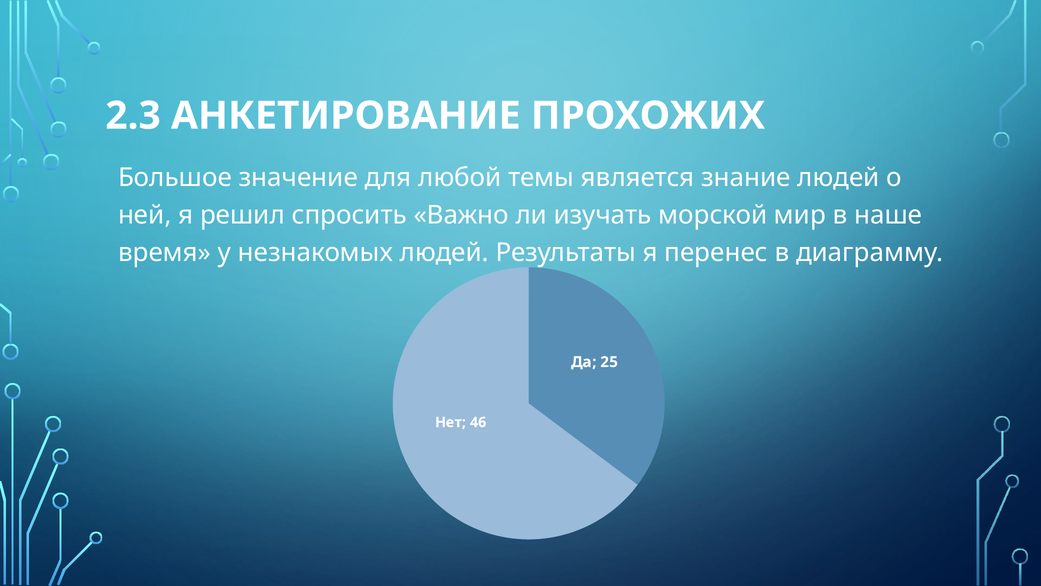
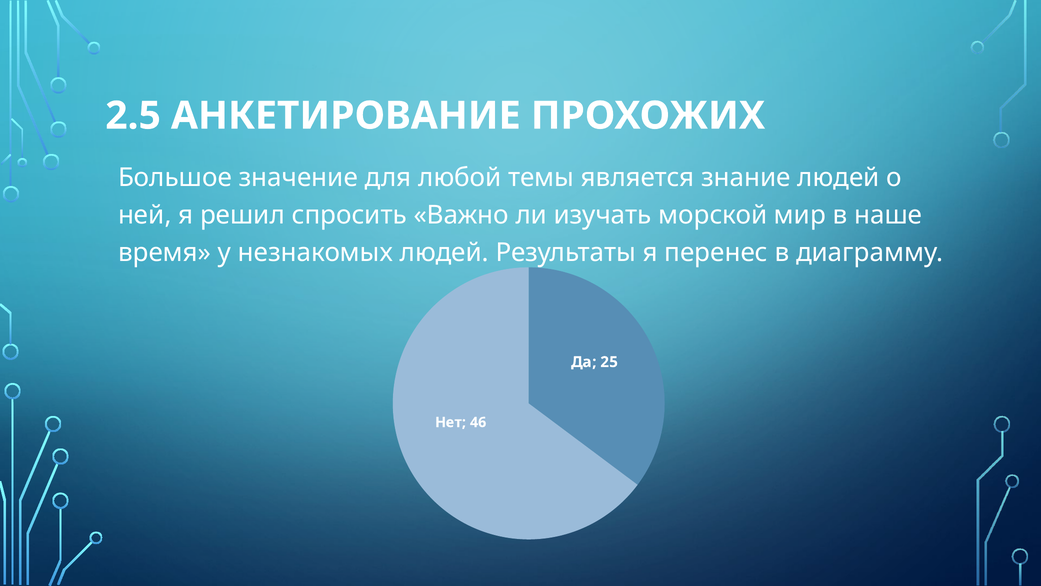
2.3: 2.3 -> 2.5 (133, 116)
